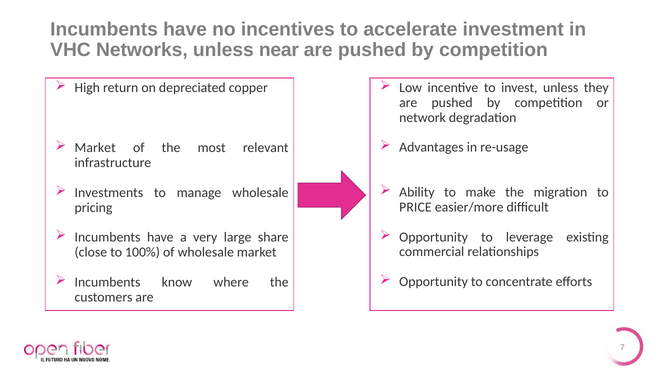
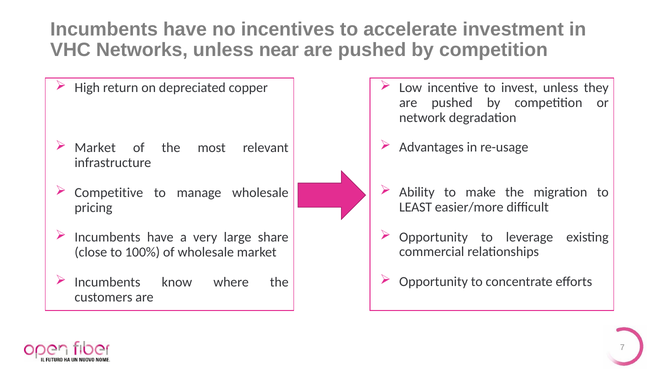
Investments: Investments -> Competitive (109, 192)
PRICE: PRICE -> LEAST (416, 207)
